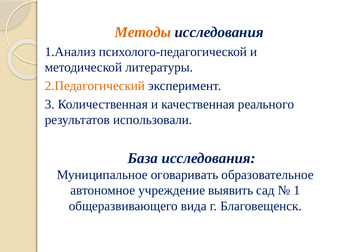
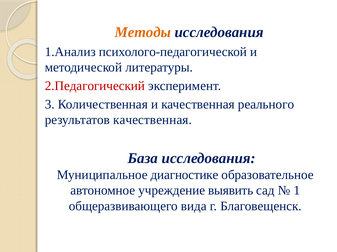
2.Педагогический colour: orange -> red (95, 86)
результатов использовали: использовали -> качественная (153, 120)
оговаривать: оговаривать -> диагностике (185, 175)
